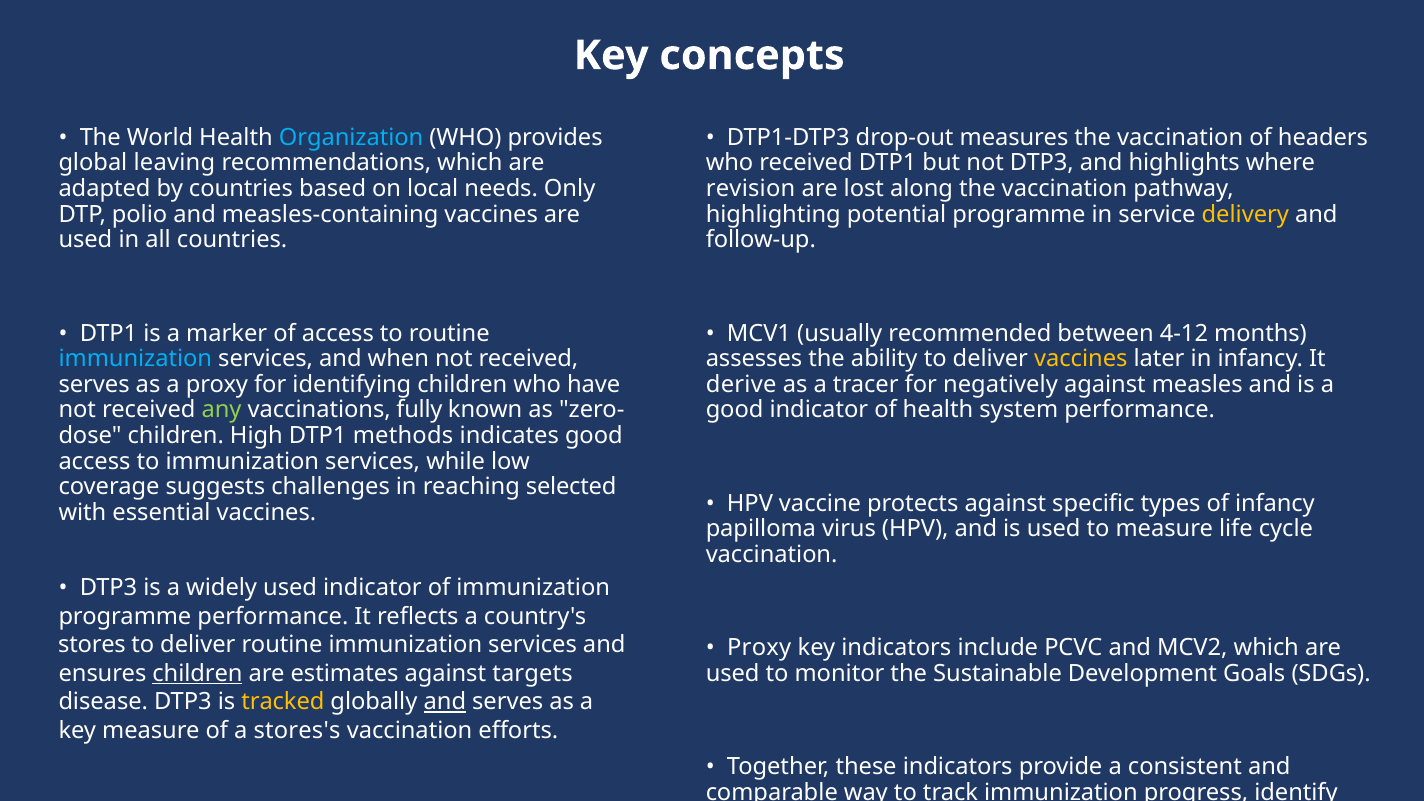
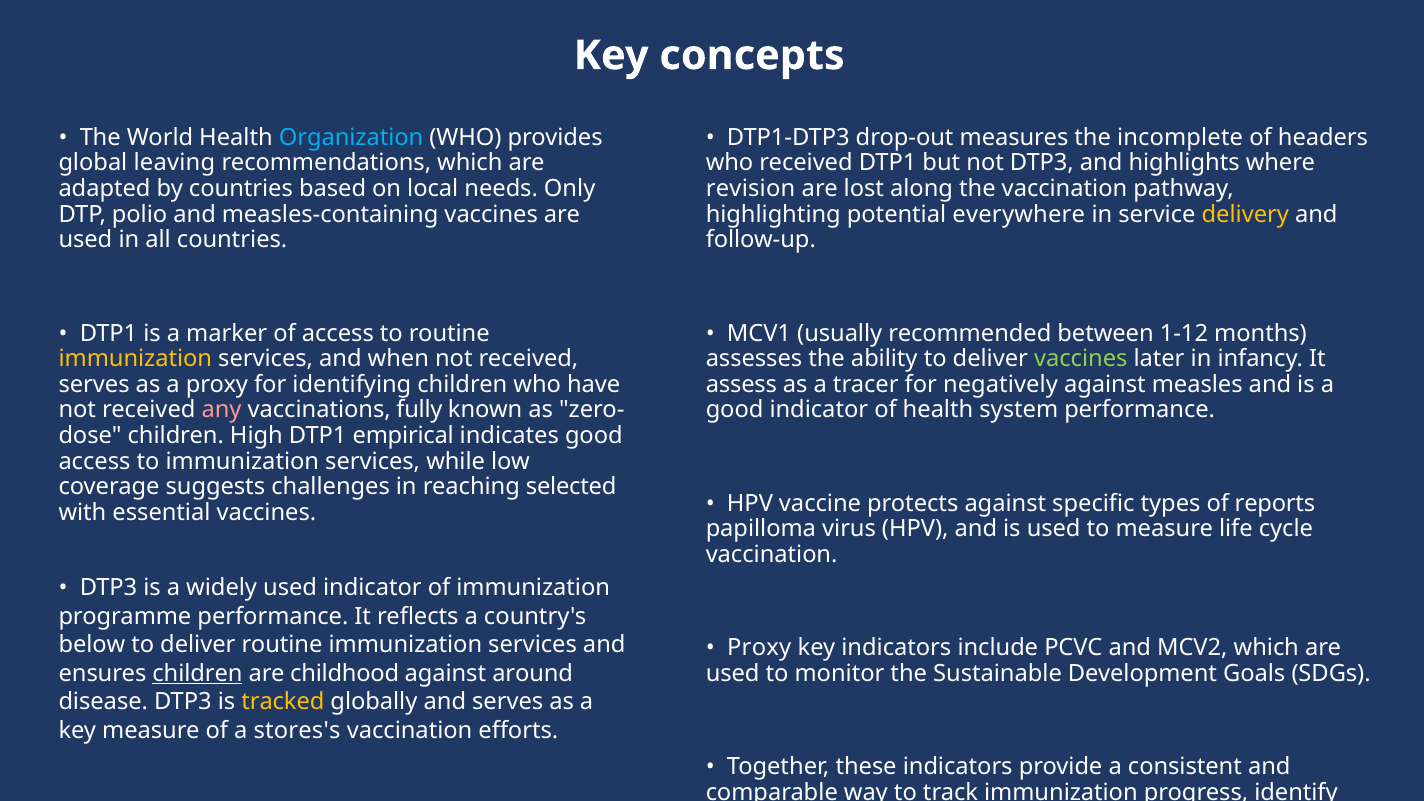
measures the vaccination: vaccination -> incomplete (1180, 138)
potential programme: programme -> everywhere (1019, 214)
4-12: 4-12 -> 1-12 (1184, 333)
immunization colour: light blue -> yellow (135, 359)
vaccines colour: yellow -> light green (1081, 359)
derive: derive -> assess (741, 384)
any colour: light green -> pink (222, 410)
methods: methods -> empirical (403, 436)
of infancy: infancy -> reports (1275, 503)
stores: stores -> below (92, 645)
estimates: estimates -> childhood (345, 673)
against targets: targets -> around (533, 673)
and underline: present -> none (445, 702)
